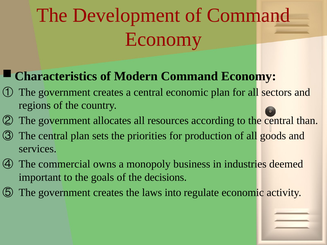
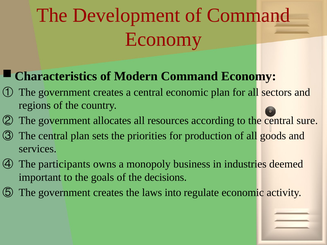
than: than -> sure (307, 121)
commercial: commercial -> participants (64, 164)
